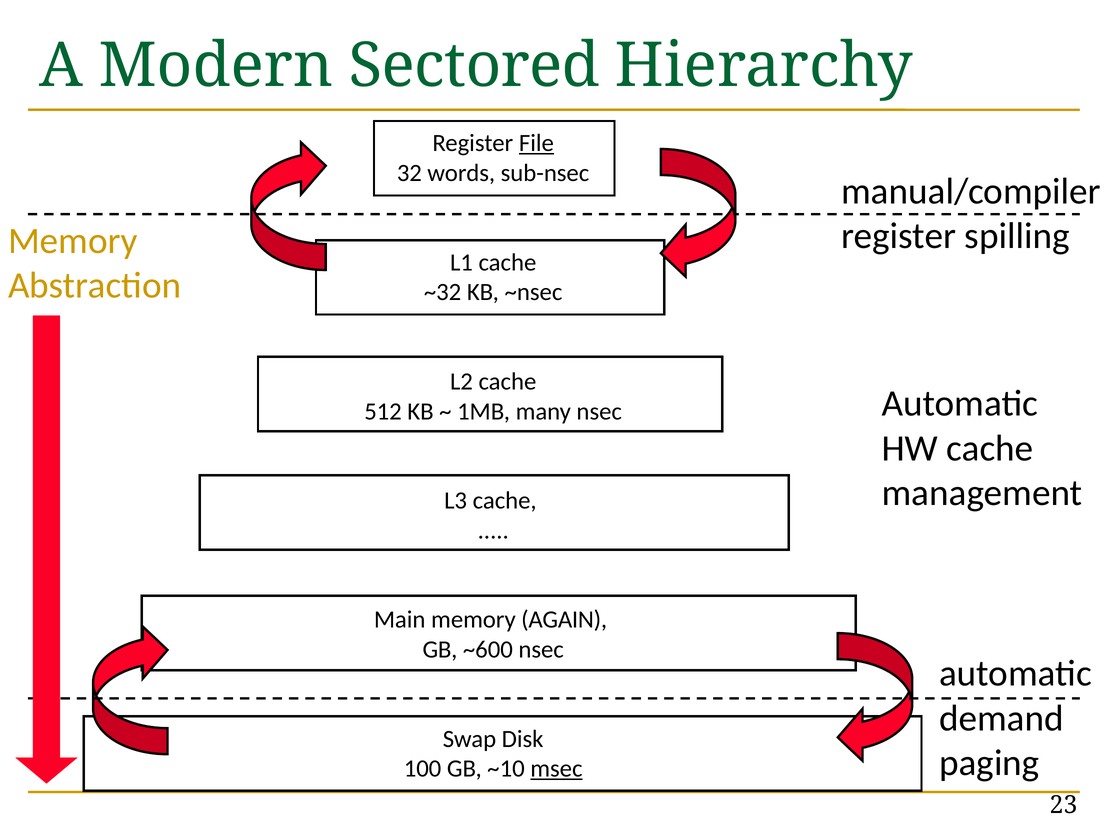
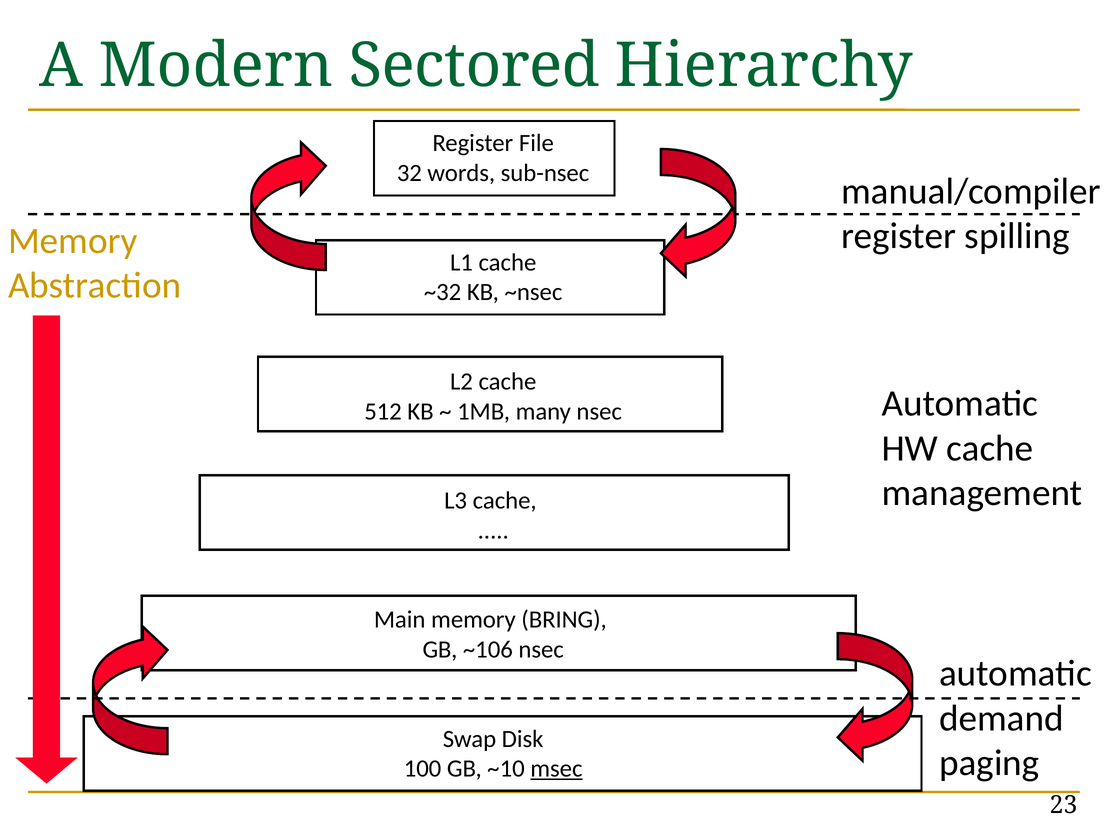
File underline: present -> none (536, 143)
AGAIN: AGAIN -> BRING (564, 620)
~600: ~600 -> ~106 (488, 649)
